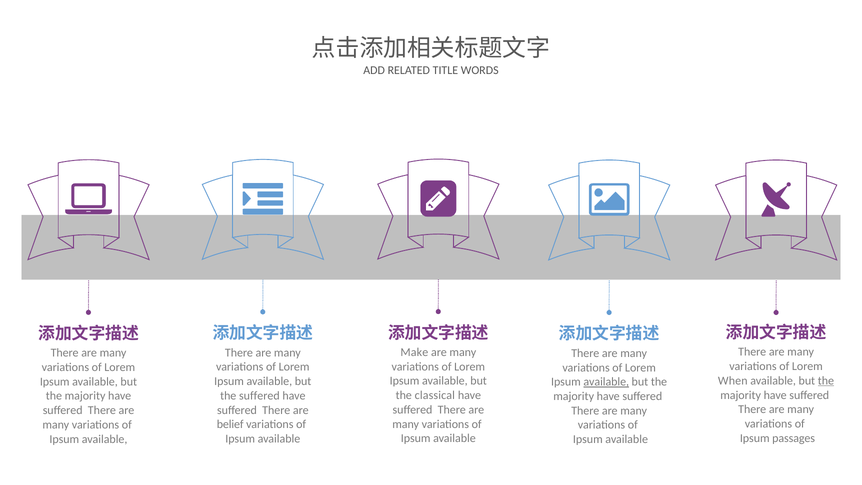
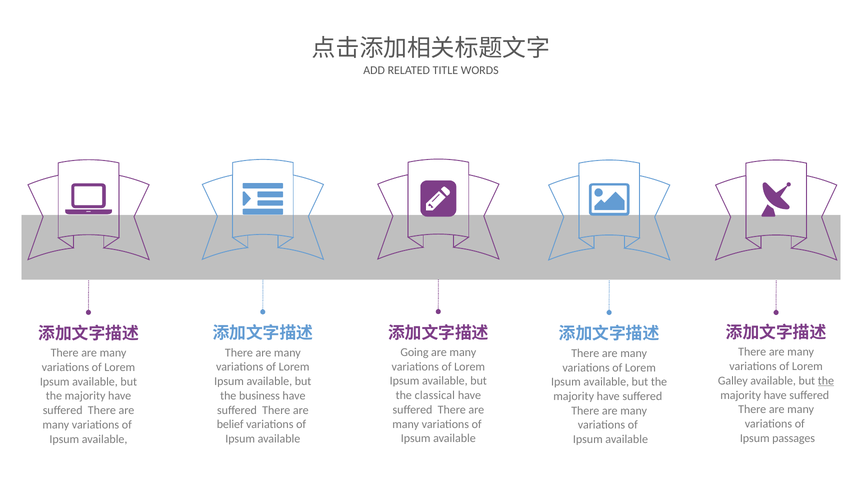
Make: Make -> Going (414, 352)
When: When -> Galley (733, 381)
available underline: present -> none (606, 382)
the suffered: suffered -> business (259, 396)
